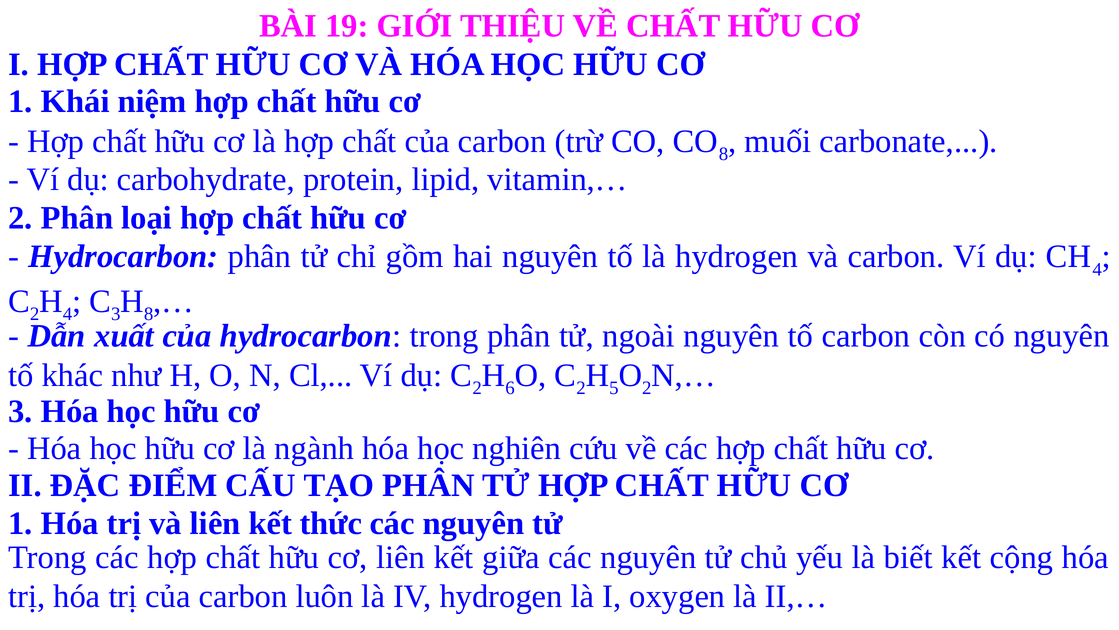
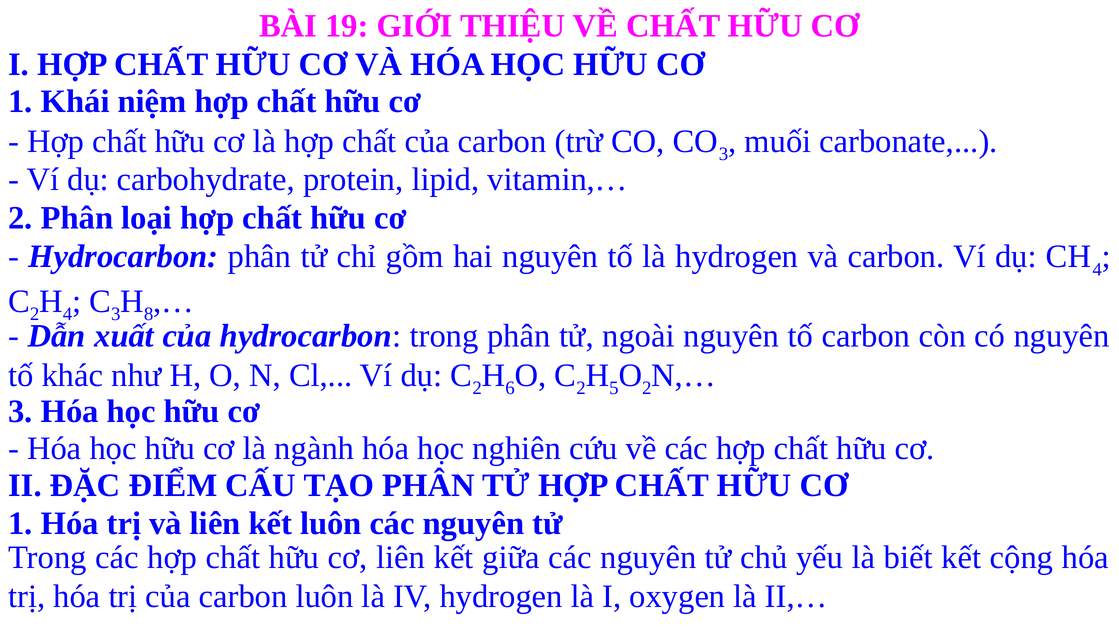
CO 8: 8 -> 3 (724, 154)
kết thức: thức -> luôn (331, 523)
